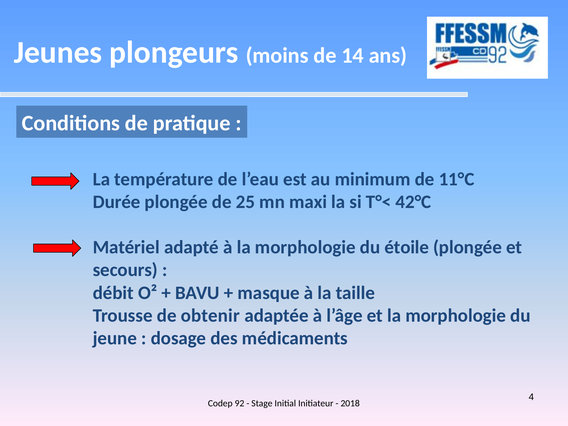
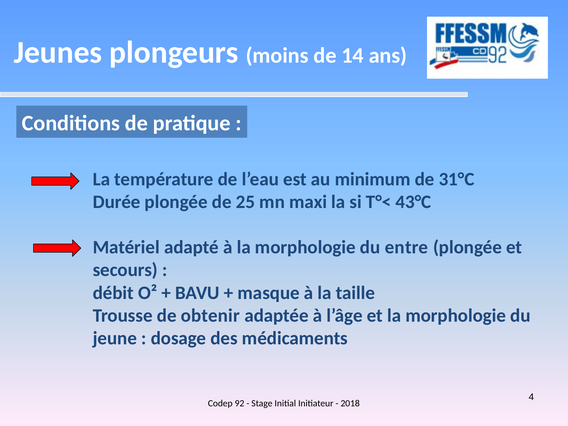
11°C: 11°C -> 31°C (457, 179)
42°C: 42°C -> 43°C (413, 202)
étoile: étoile -> entre (407, 247)
